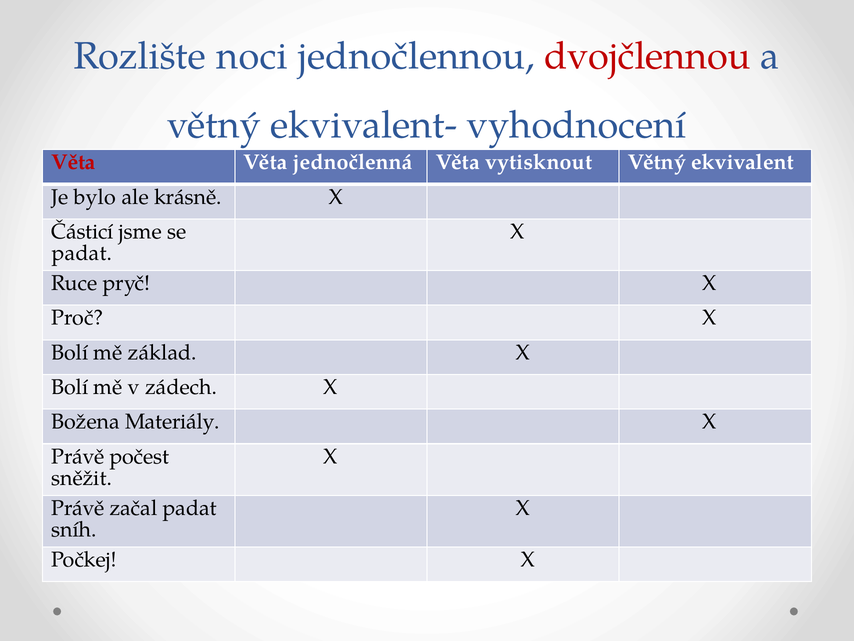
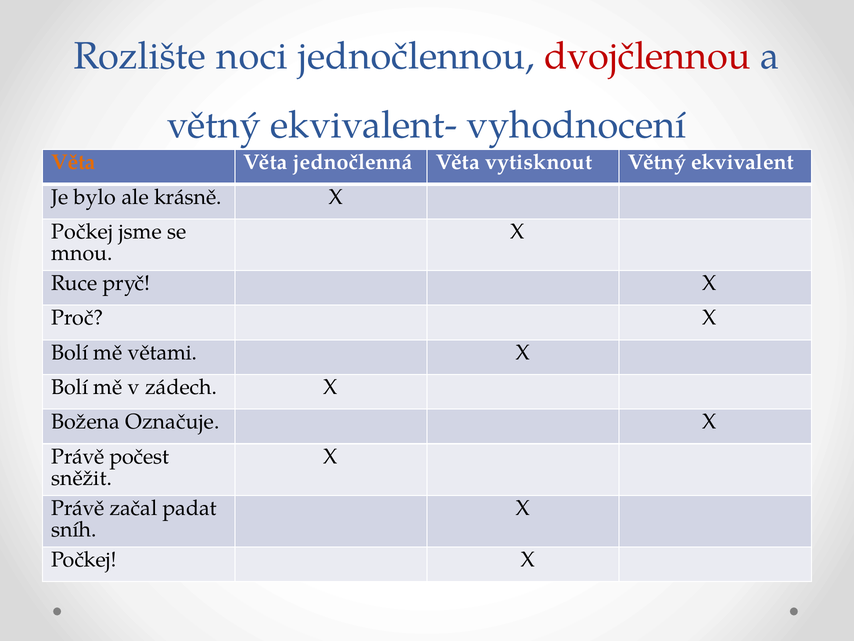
Věta colour: red -> orange (73, 162)
Částicí: Částicí -> Počkej (82, 231)
padat: padat -> mnou (82, 253)
základ: základ -> větami (162, 352)
Materiály: Materiály -> Označuje (172, 422)
